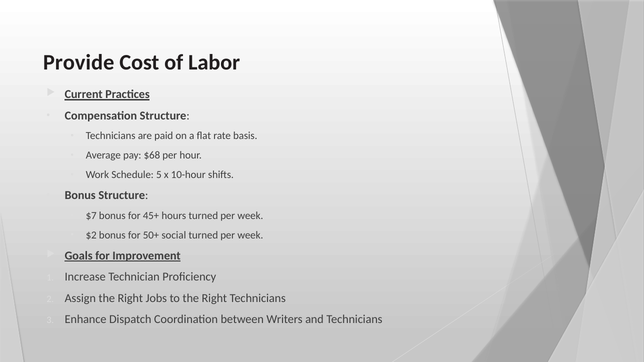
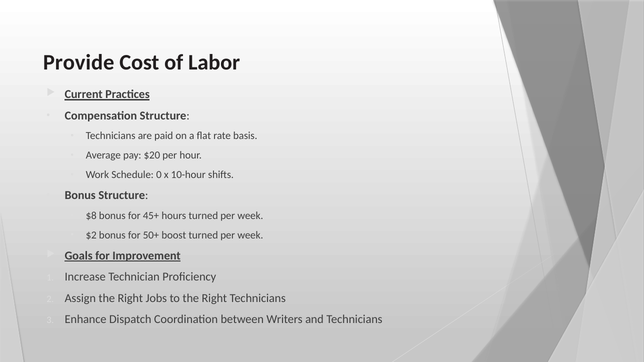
$68: $68 -> $20 (152, 156)
5: 5 -> 0 (159, 175)
$7: $7 -> $8 (91, 216)
social: social -> boost (174, 235)
